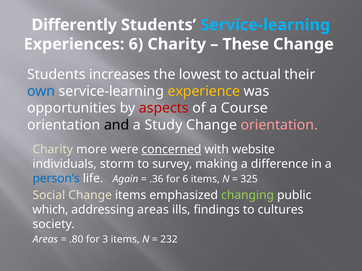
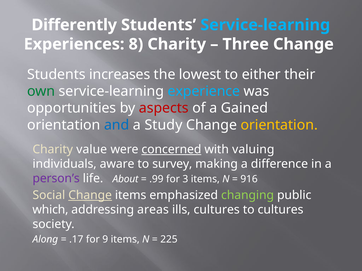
Experiences 6: 6 -> 8 (136, 44)
These: These -> Three (246, 44)
actual: actual -> either (261, 75)
own colour: blue -> green (41, 91)
experience colour: yellow -> light blue (204, 91)
Course: Course -> Gained (244, 108)
and colour: black -> blue (117, 125)
orientation colour: pink -> yellow (279, 125)
more: more -> value (92, 150)
website: website -> valuing (253, 150)
storm: storm -> aware (117, 164)
person’s colour: blue -> purple (56, 179)
Again: Again -> About (126, 179)
.36: .36 -> .99 (156, 179)
for 6: 6 -> 3 (185, 179)
325: 325 -> 916 (249, 179)
Change underline: none -> present (90, 196)
ills findings: findings -> cultures (217, 210)
Areas: Areas -> Along (45, 240)
.80: .80 -> .17 (76, 240)
3: 3 -> 9 (105, 240)
232: 232 -> 225 (169, 240)
